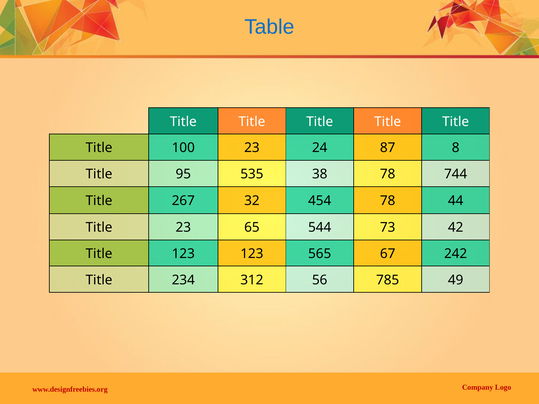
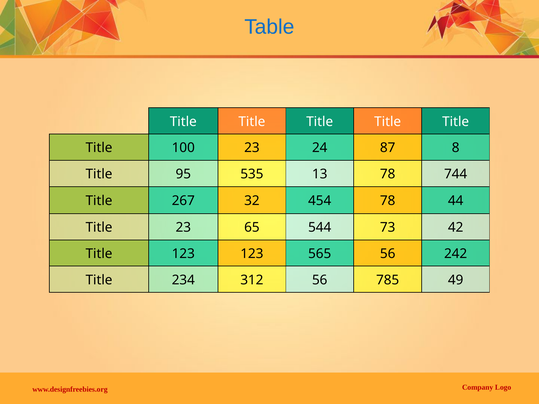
38: 38 -> 13 (320, 174)
565 67: 67 -> 56 (388, 254)
